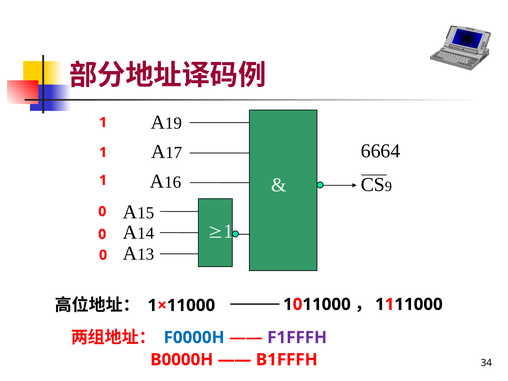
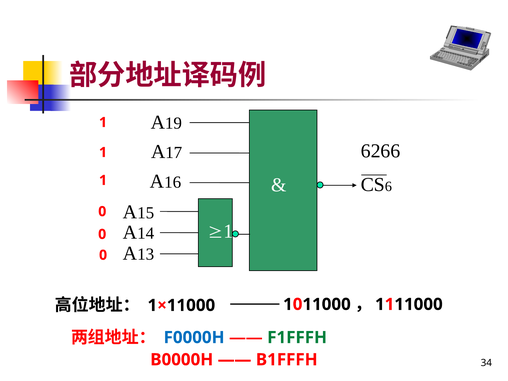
6664: 6664 -> 6266 (381, 151)
9: 9 -> 6 (388, 186)
F1FFFH colour: purple -> green (297, 338)
